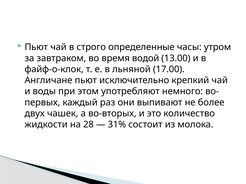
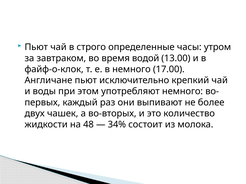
в льняной: льняной -> немного (131, 69)
28: 28 -> 48 (88, 125)
31%: 31% -> 34% (117, 125)
